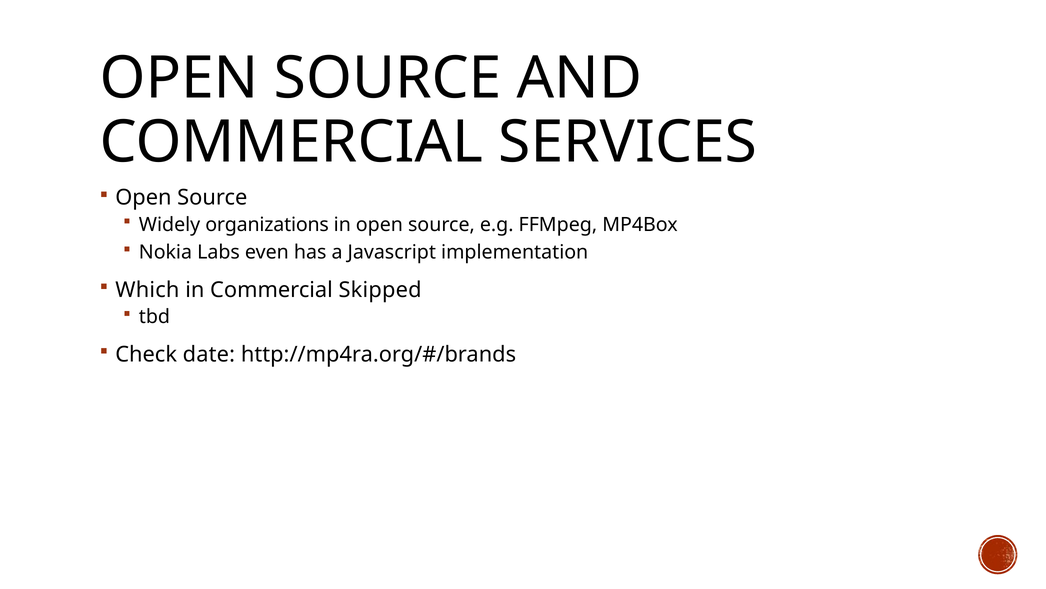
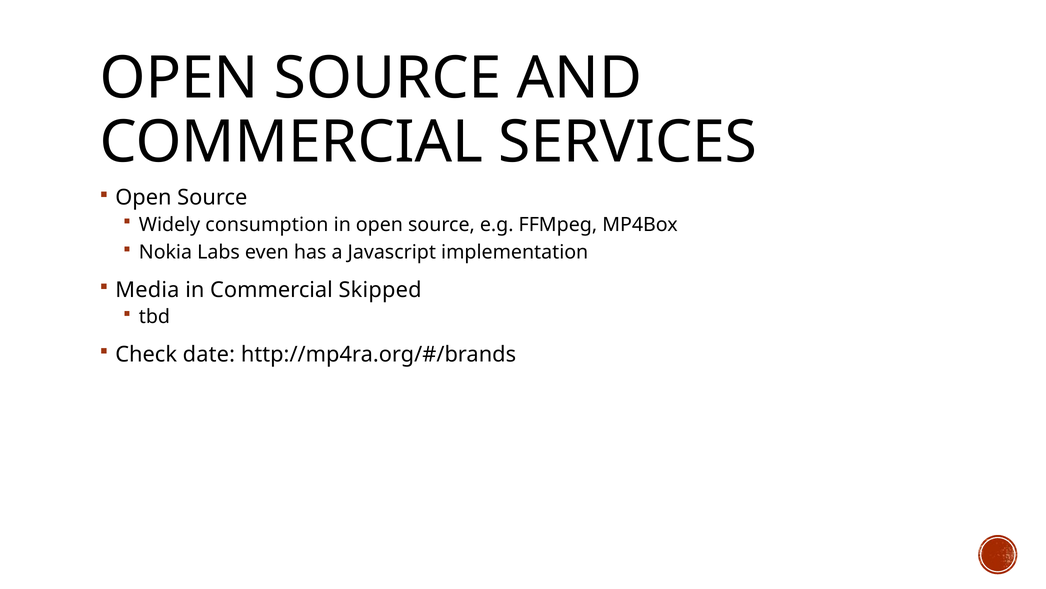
organizations: organizations -> consumption (267, 224)
Which: Which -> Media (147, 290)
